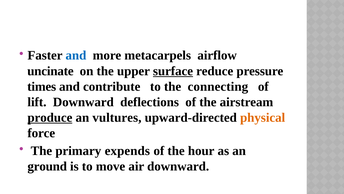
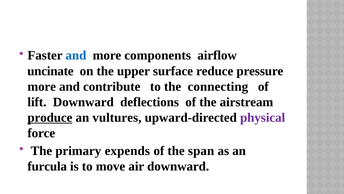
metacarpels: metacarpels -> components (158, 55)
surface underline: present -> none (173, 71)
times: times -> more (42, 86)
physical colour: orange -> purple (263, 117)
hour: hour -> span (201, 150)
ground: ground -> furcula (47, 166)
